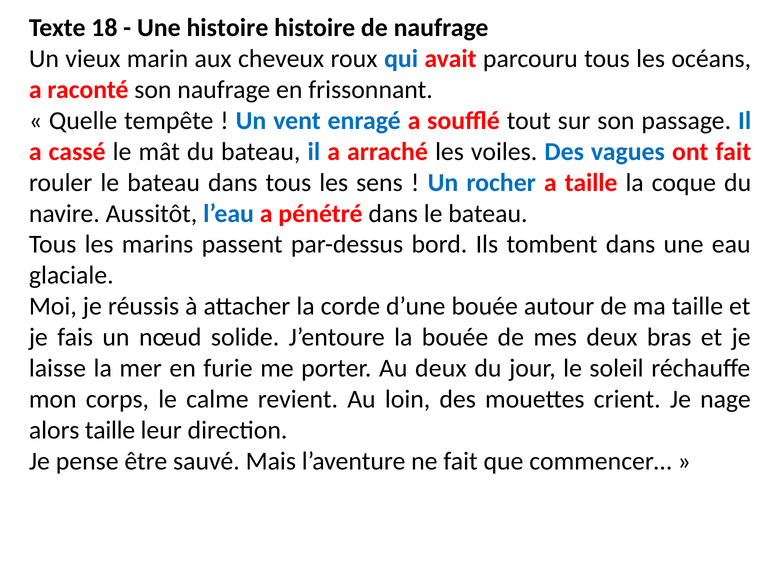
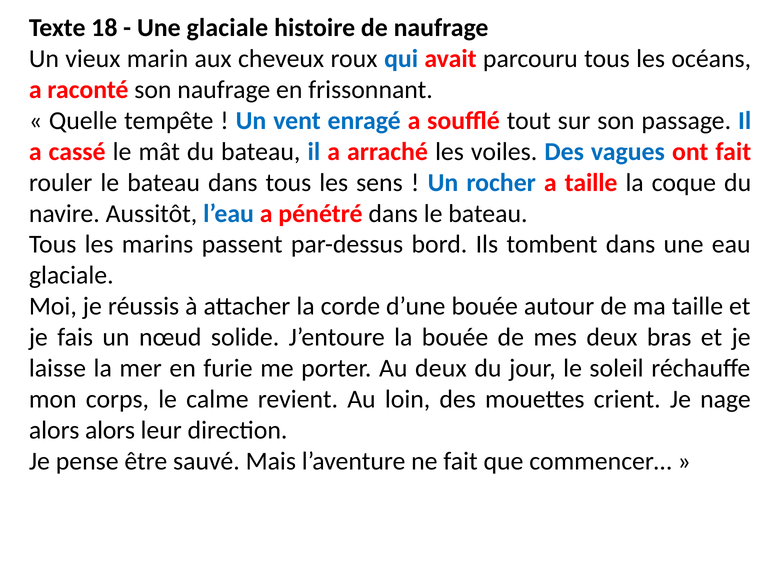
Une histoire: histoire -> glaciale (227, 28)
alors taille: taille -> alors (110, 430)
